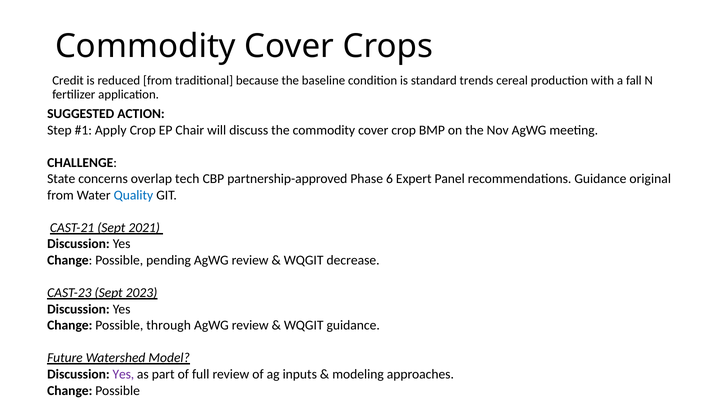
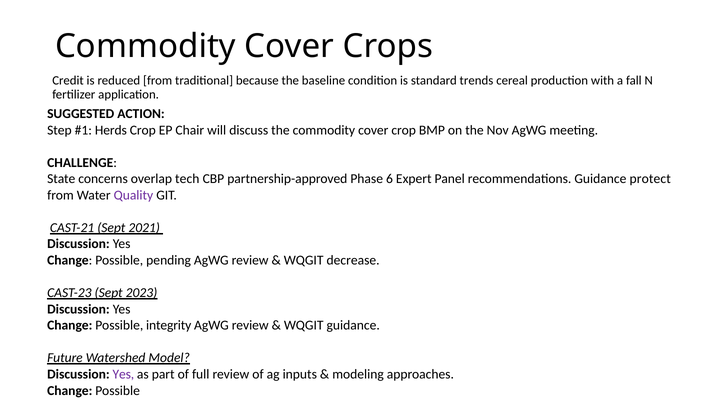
Apply: Apply -> Herds (111, 130)
original: original -> protect (650, 179)
Quality colour: blue -> purple (133, 195)
through: through -> integrity (169, 325)
